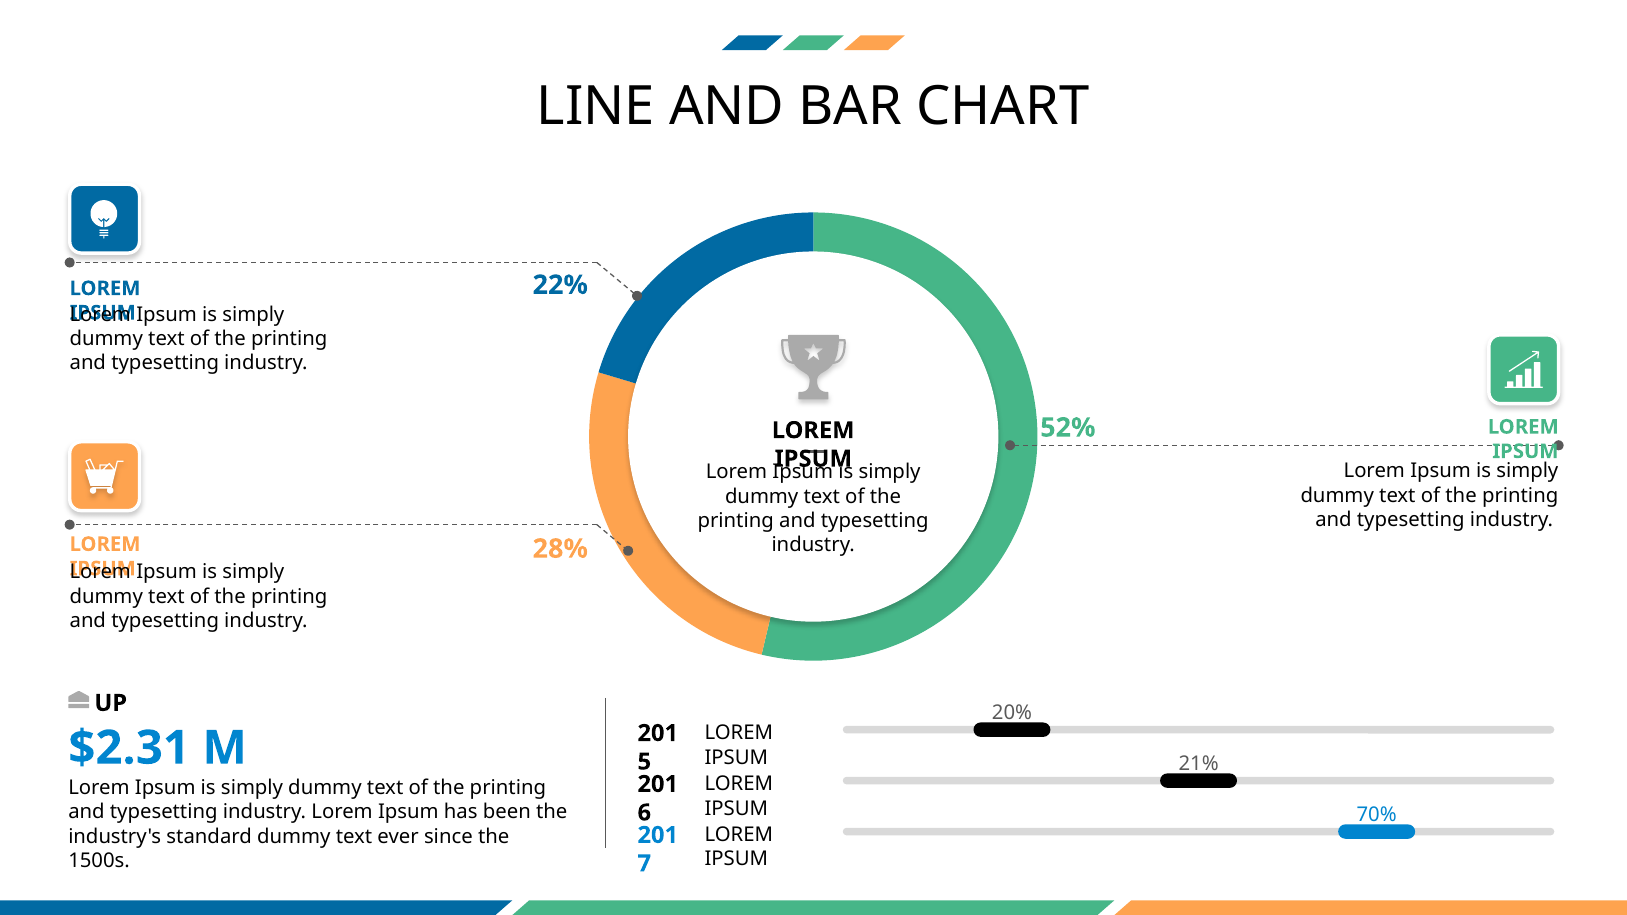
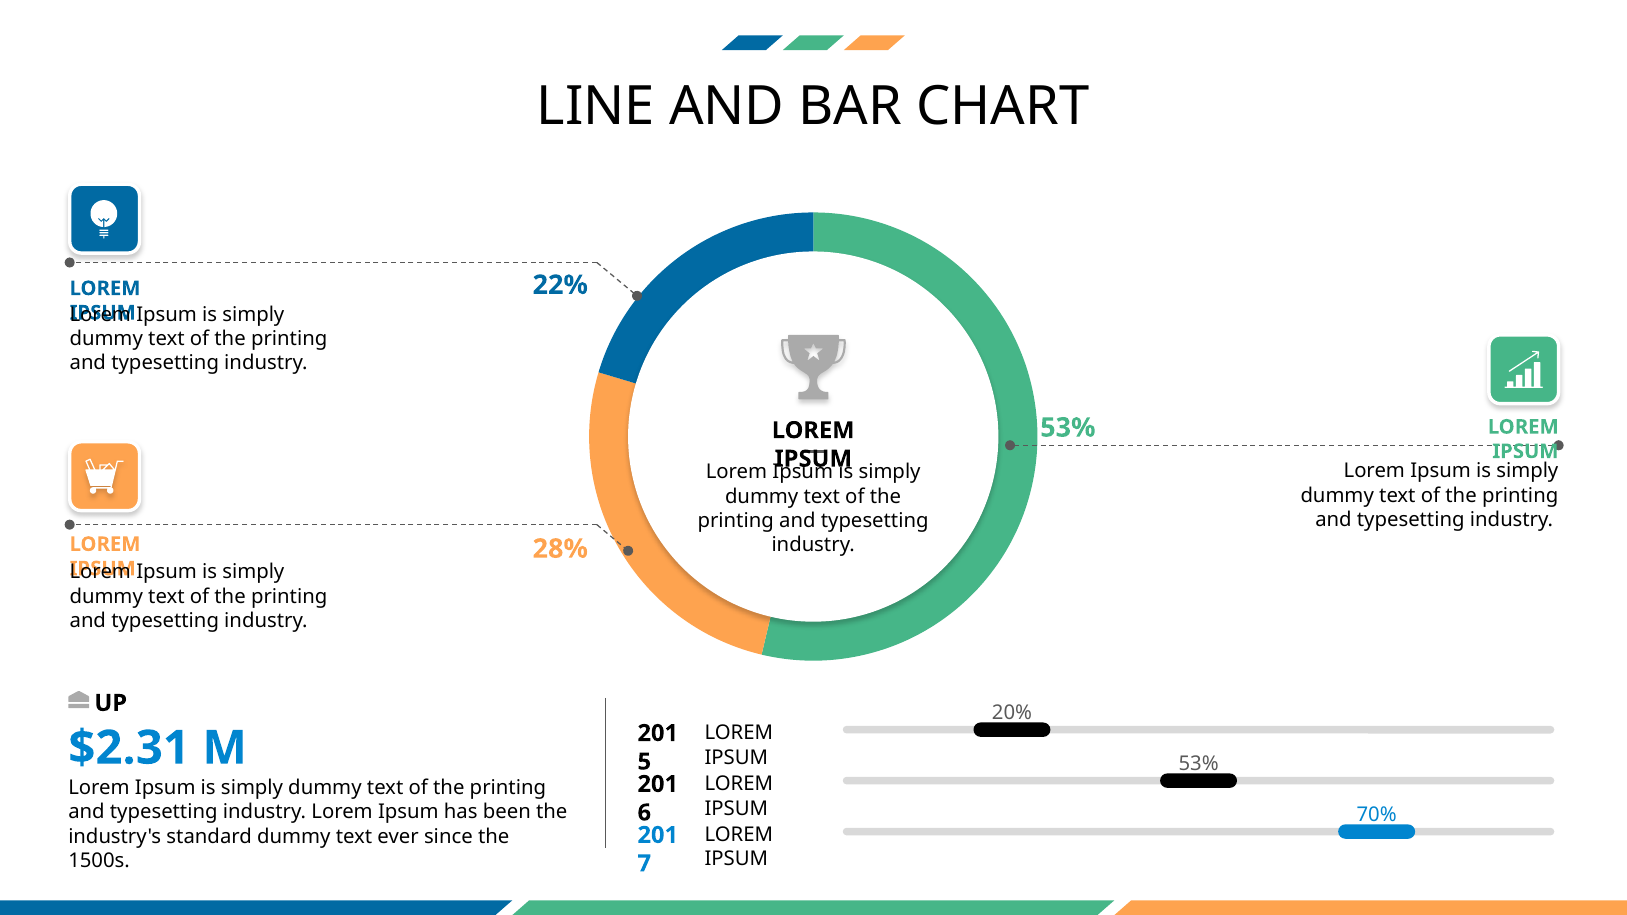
52%: 52% -> 53% (1068, 428)
21%: 21% -> 53% (1199, 764)
